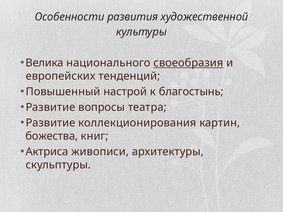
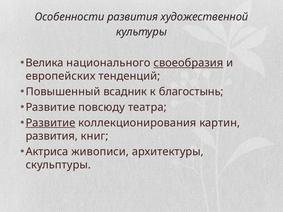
настрой: настрой -> всадник (125, 92)
вопросы: вопросы -> повсюду (102, 107)
Развитие underline: none -> present (50, 123)
божества: божества -> развития (52, 136)
